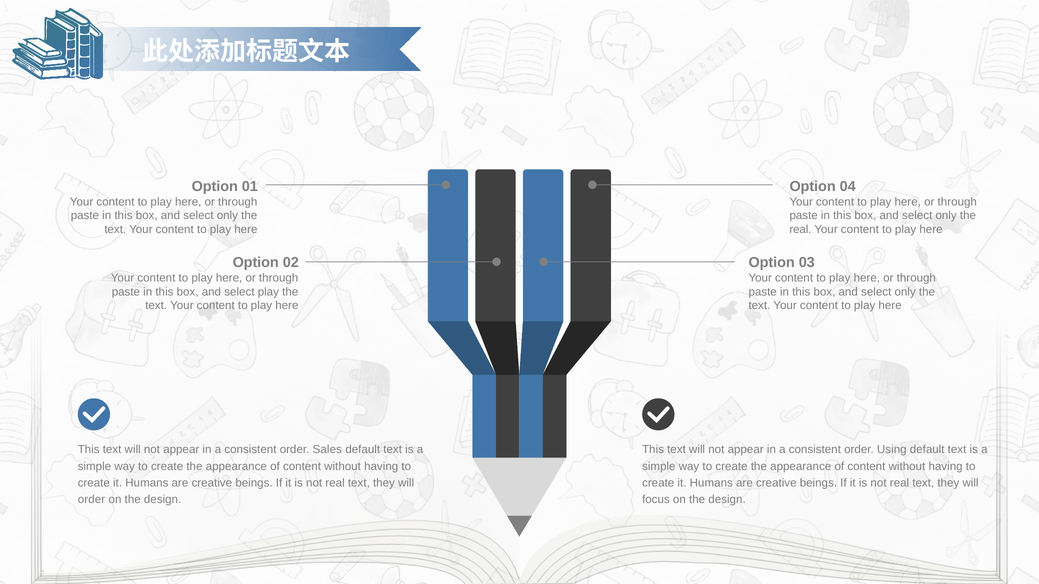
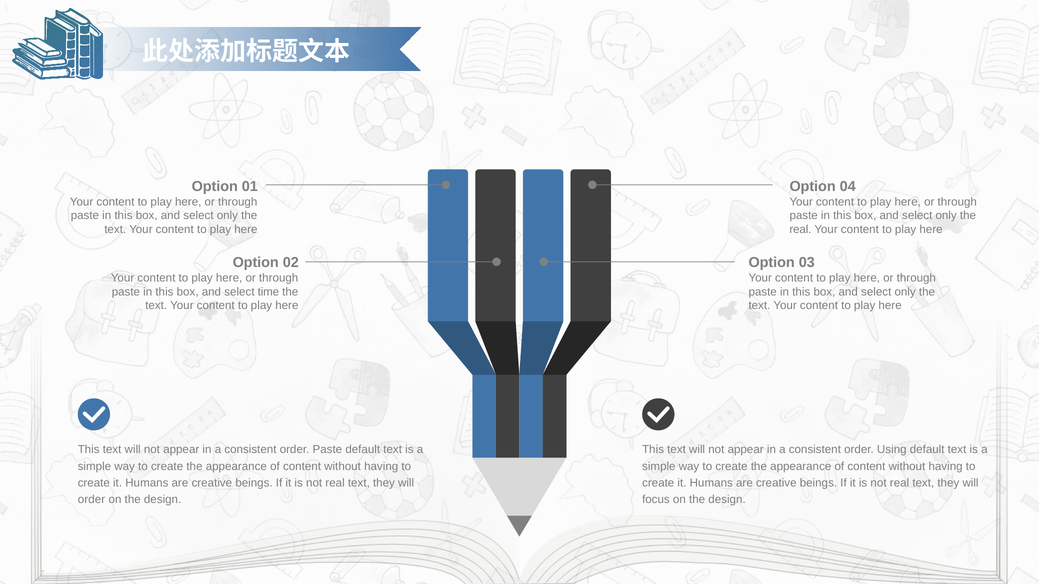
select play: play -> time (268, 292)
order Sales: Sales -> Paste (327, 450)
